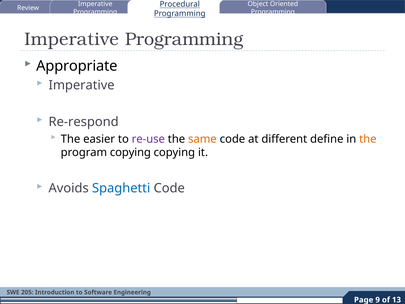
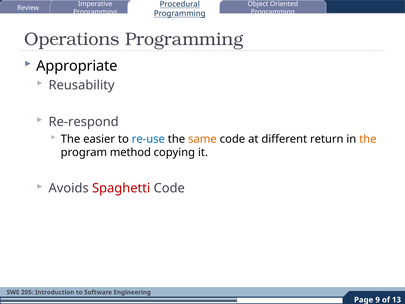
Imperative: Imperative -> Operations (72, 39)
Imperative: Imperative -> Reusability (82, 85)
re-use colour: purple -> blue (148, 139)
define: define -> return (327, 139)
program copying: copying -> method (130, 152)
Spaghetti colour: blue -> red (121, 188)
